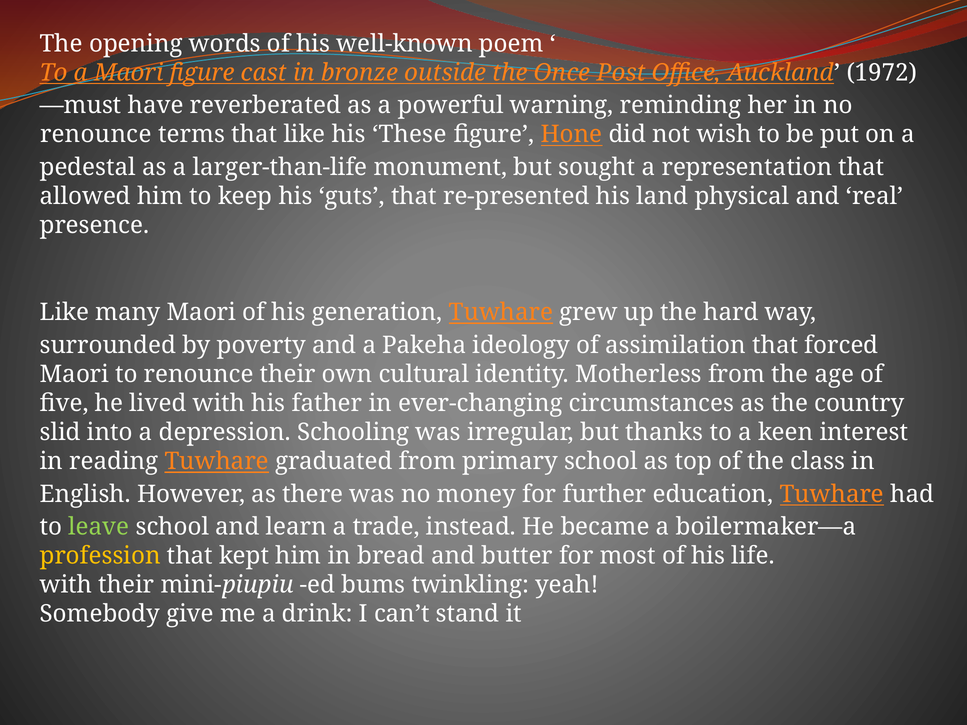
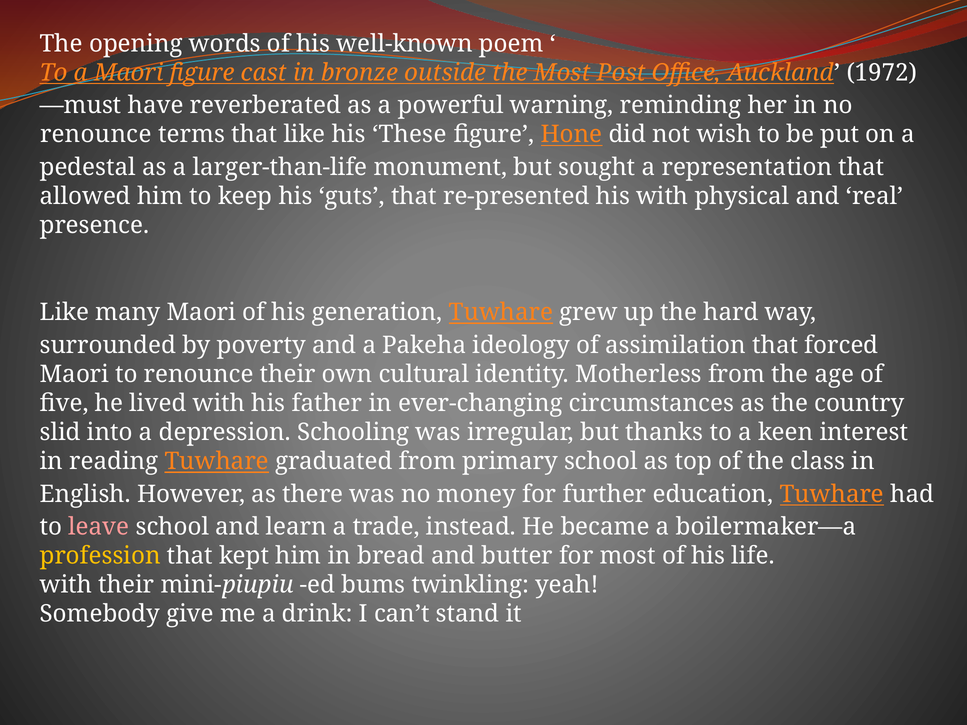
the Once: Once -> Most (562, 73)
his land: land -> with (662, 196)
leave colour: light green -> pink (99, 527)
